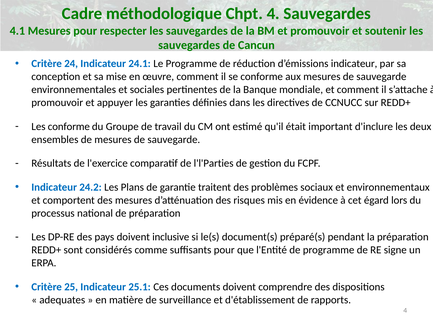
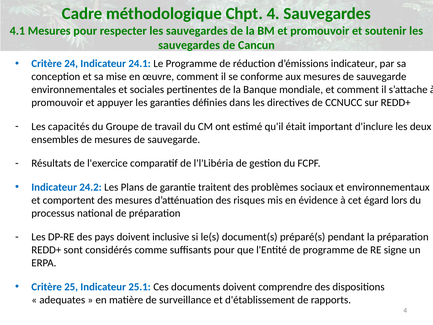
Les conforme: conforme -> capacités (69, 126)
l'l'Parties: l'l'Parties -> l'l'Libéria (214, 163)
